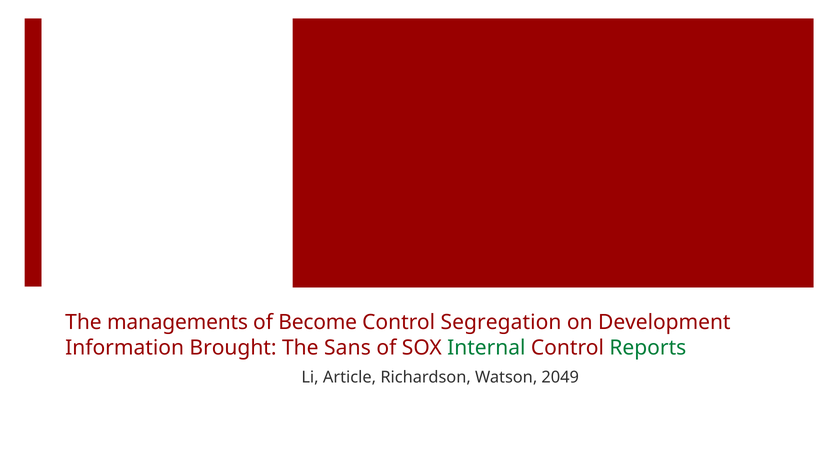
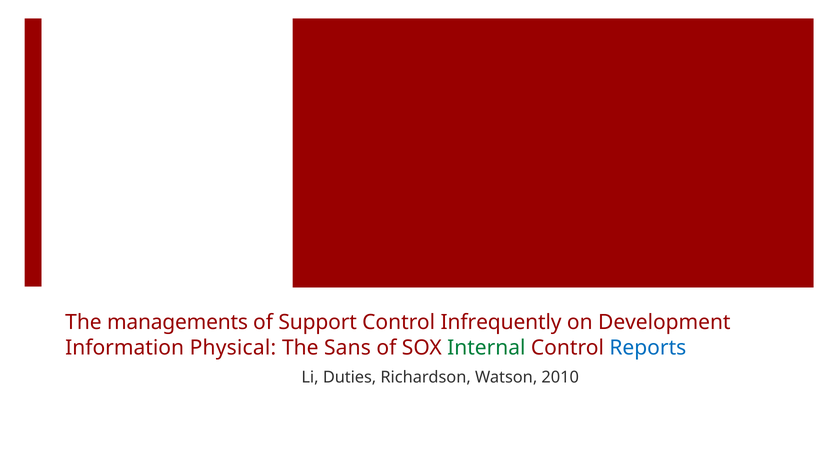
Become: Become -> Support (318, 322)
Segregation: Segregation -> Infrequently (501, 322)
Brought: Brought -> Physical (233, 347)
Reports colour: green -> blue (648, 347)
Article: Article -> Duties (350, 377)
2049: 2049 -> 2010 (560, 377)
